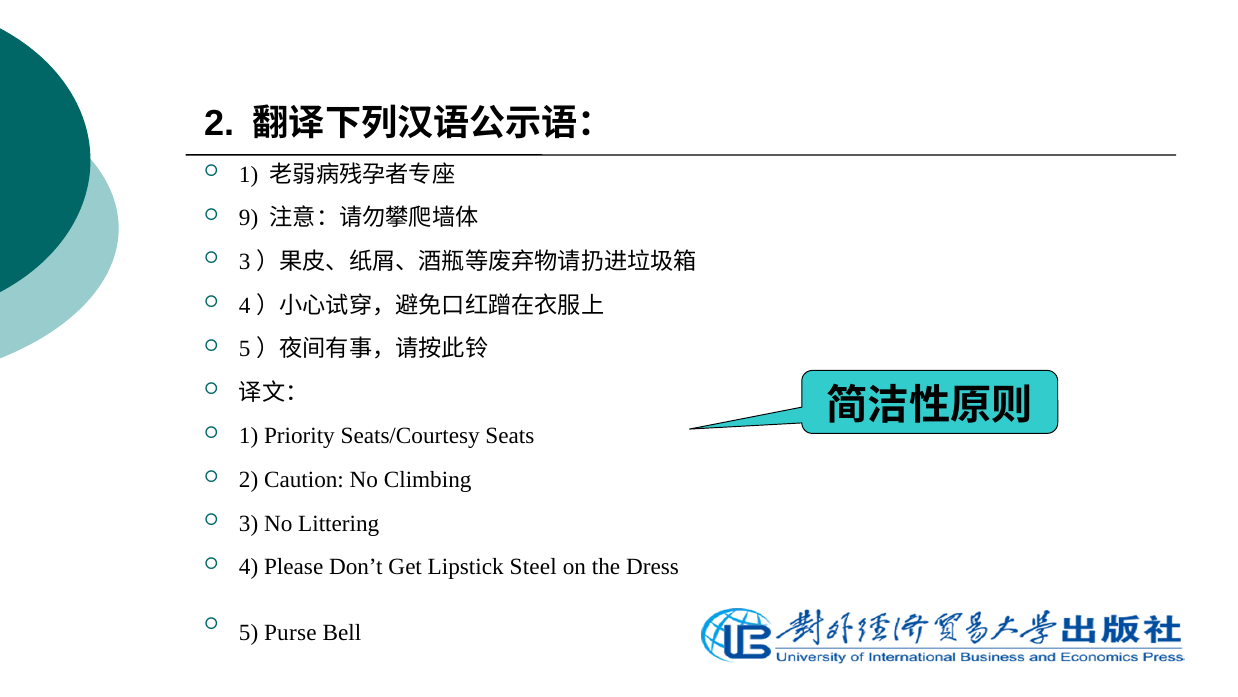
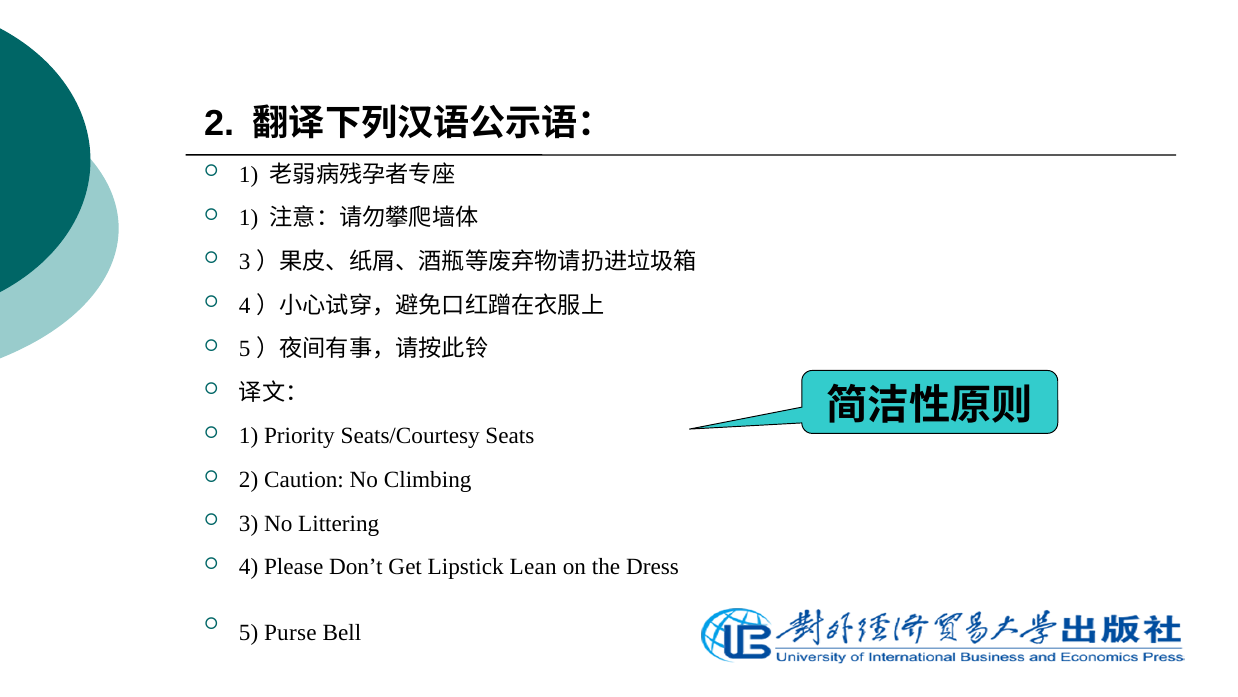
9: 9 -> 1 (249, 218)
Steel: Steel -> Lean (533, 567)
